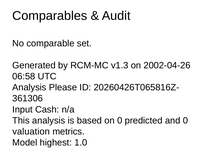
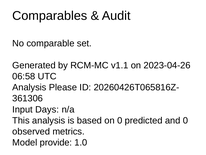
v1.3: v1.3 -> v1.1 (120, 65)
2002-04-26: 2002-04-26 -> 2023-04-26 (167, 65)
Cash: Cash -> Days (47, 109)
valuation: valuation -> observed (31, 131)
highest: highest -> provide (56, 142)
